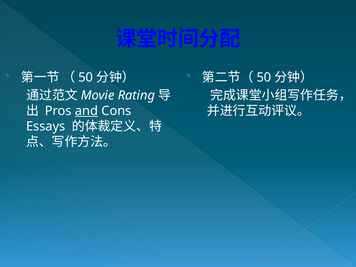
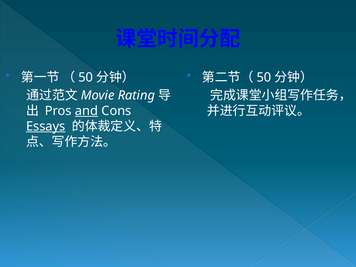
Essays underline: none -> present (46, 126)
